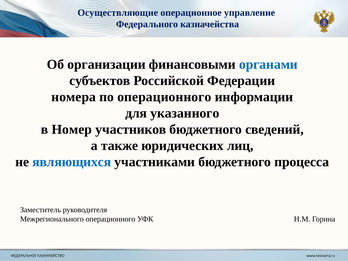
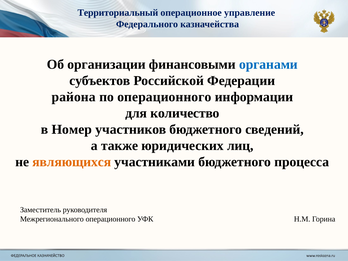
Осуществляющие: Осуществляющие -> Территориальный (118, 13)
номера: номера -> района (74, 97)
указанного: указанного -> количество (185, 113)
являющихся colour: blue -> orange (72, 162)
